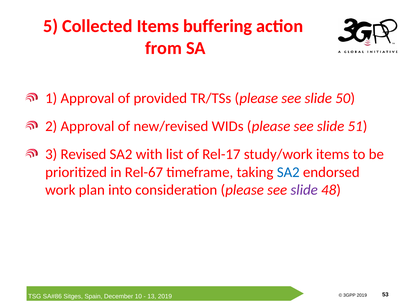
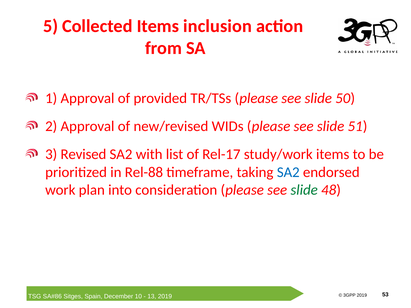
buffering: buffering -> inclusion (218, 26)
Rel-67: Rel-67 -> Rel-88 (144, 172)
slide colour: purple -> green (304, 190)
